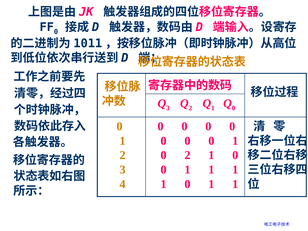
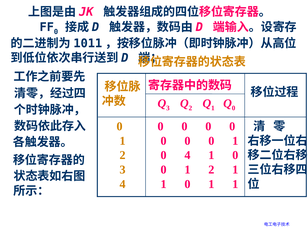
0 2: 2 -> 4 (187, 155)
1: 1 -> 2 (211, 170)
